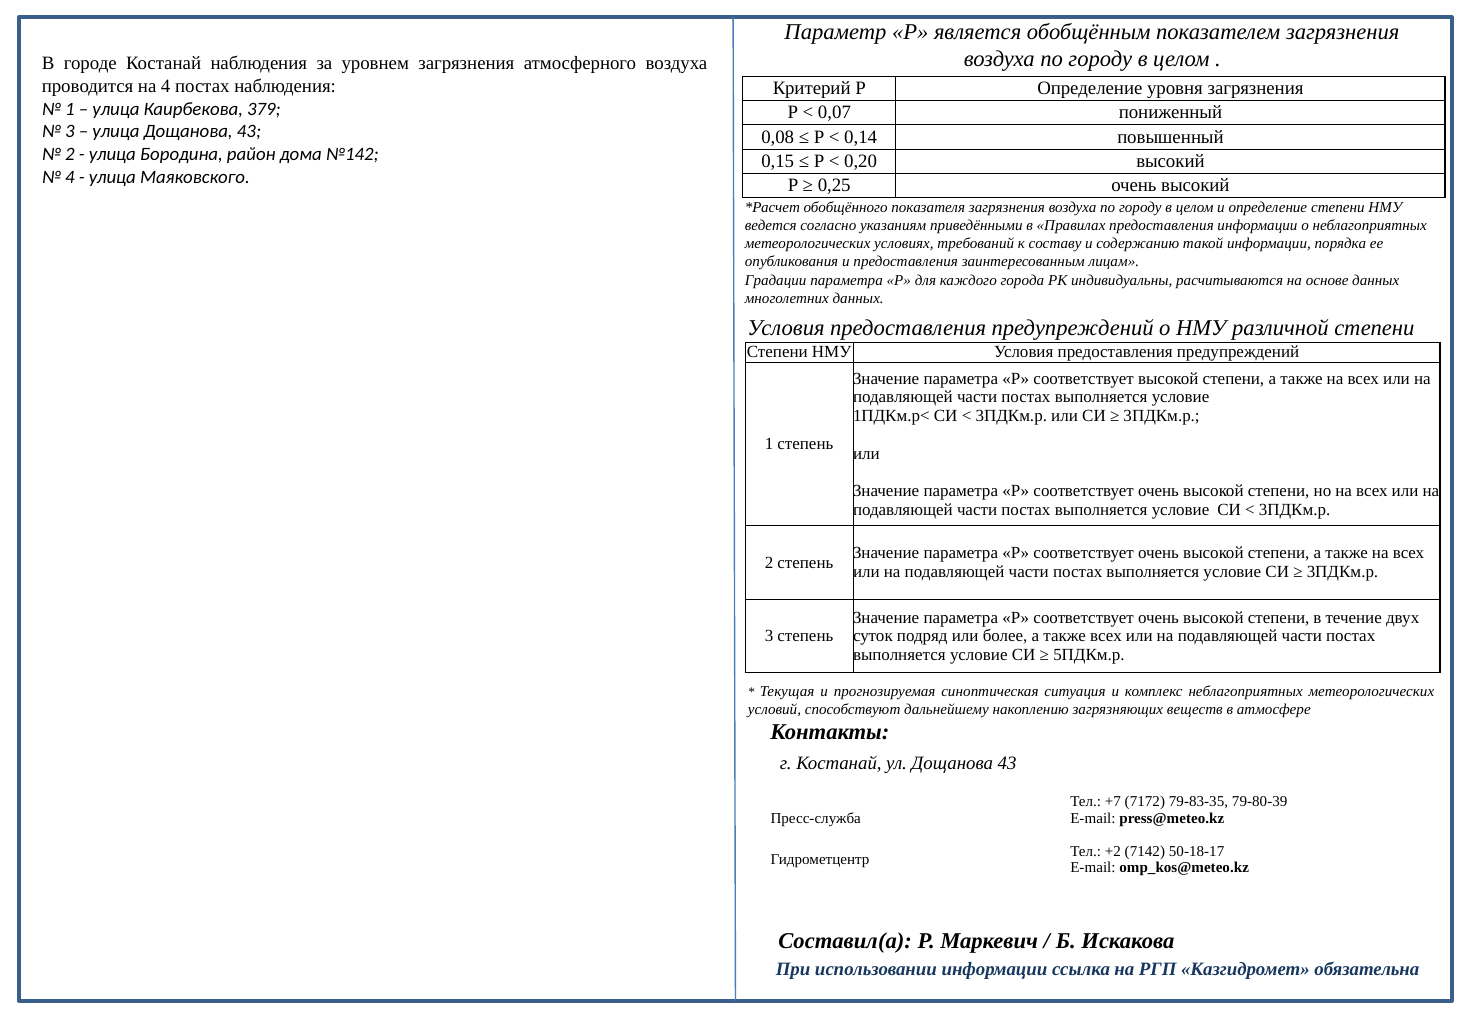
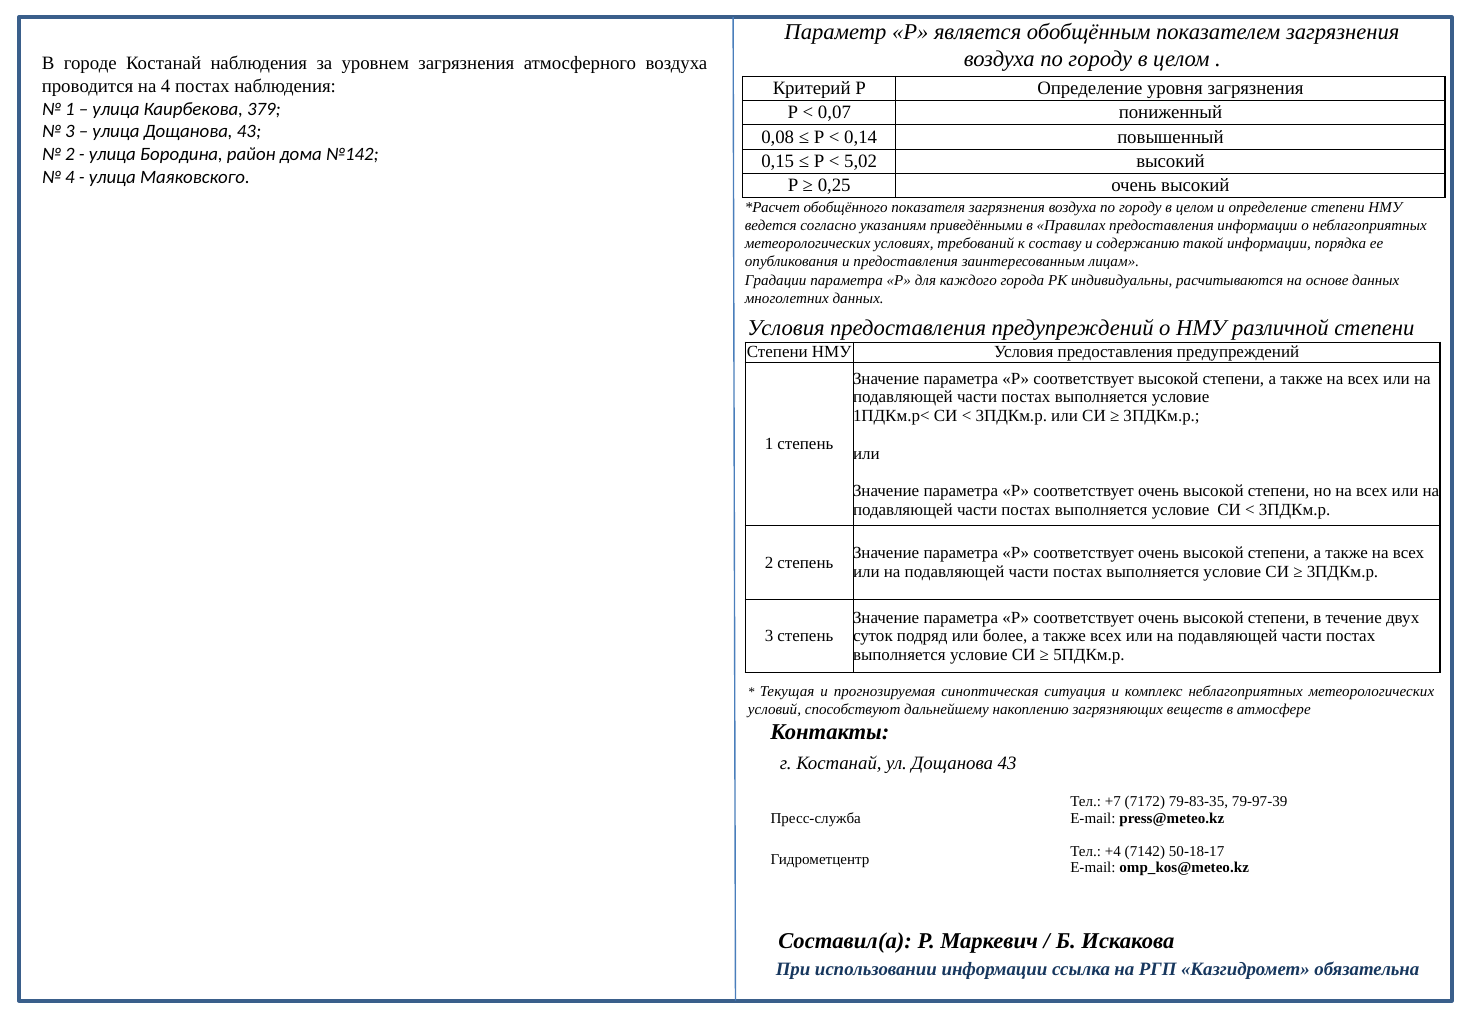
0,20: 0,20 -> 5,02 (861, 161)
79-80-39: 79-80-39 -> 79-97-39 (1260, 802)
+2: +2 -> +4 (1113, 852)
